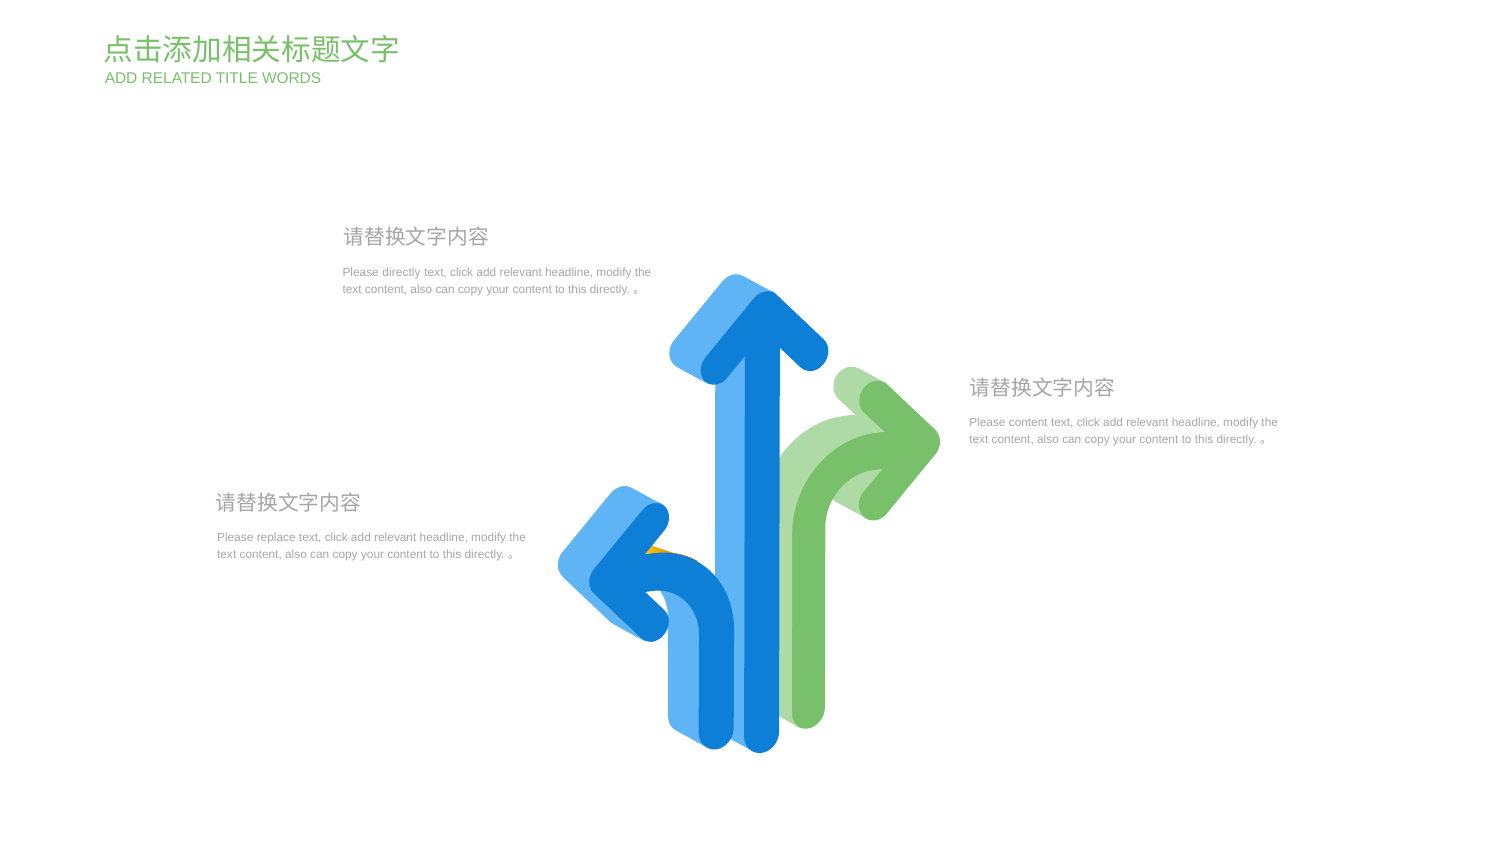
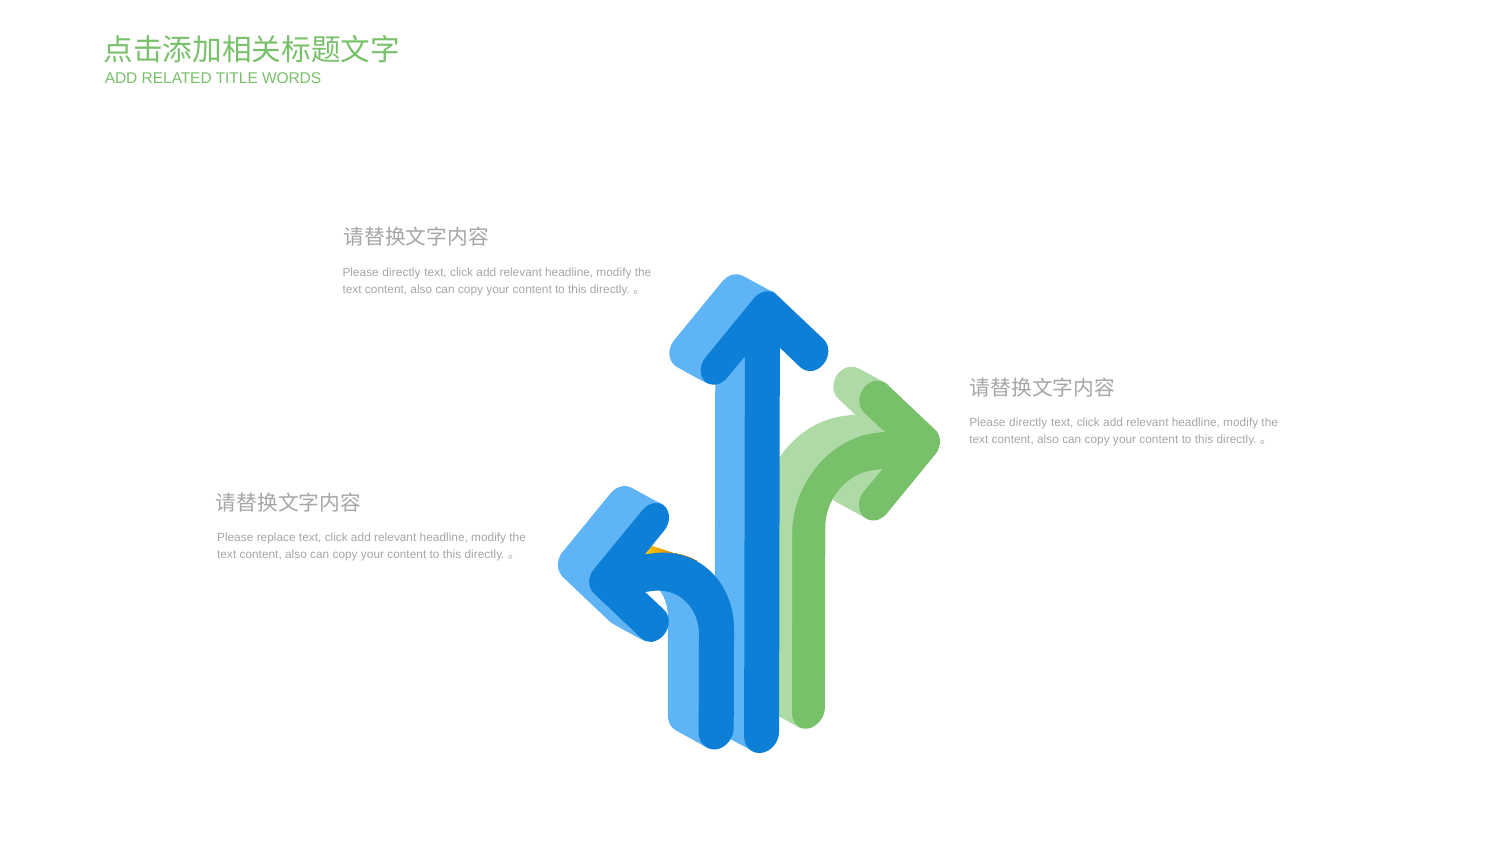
content: content -> directly (1028, 422)
